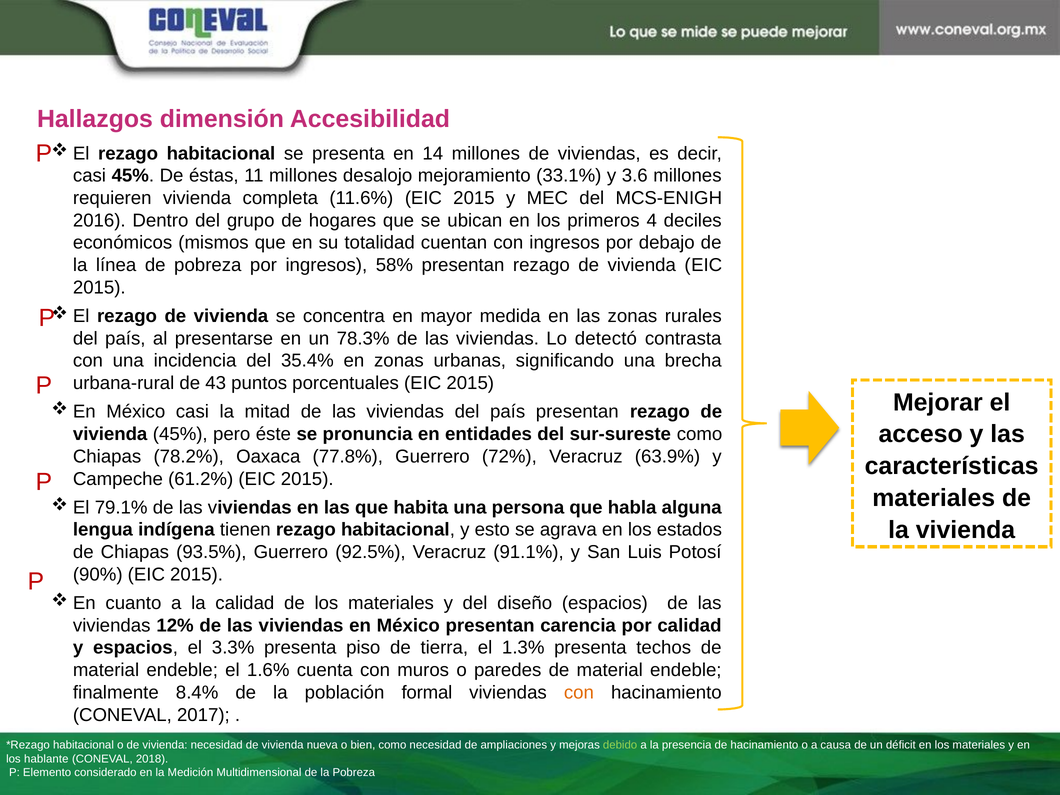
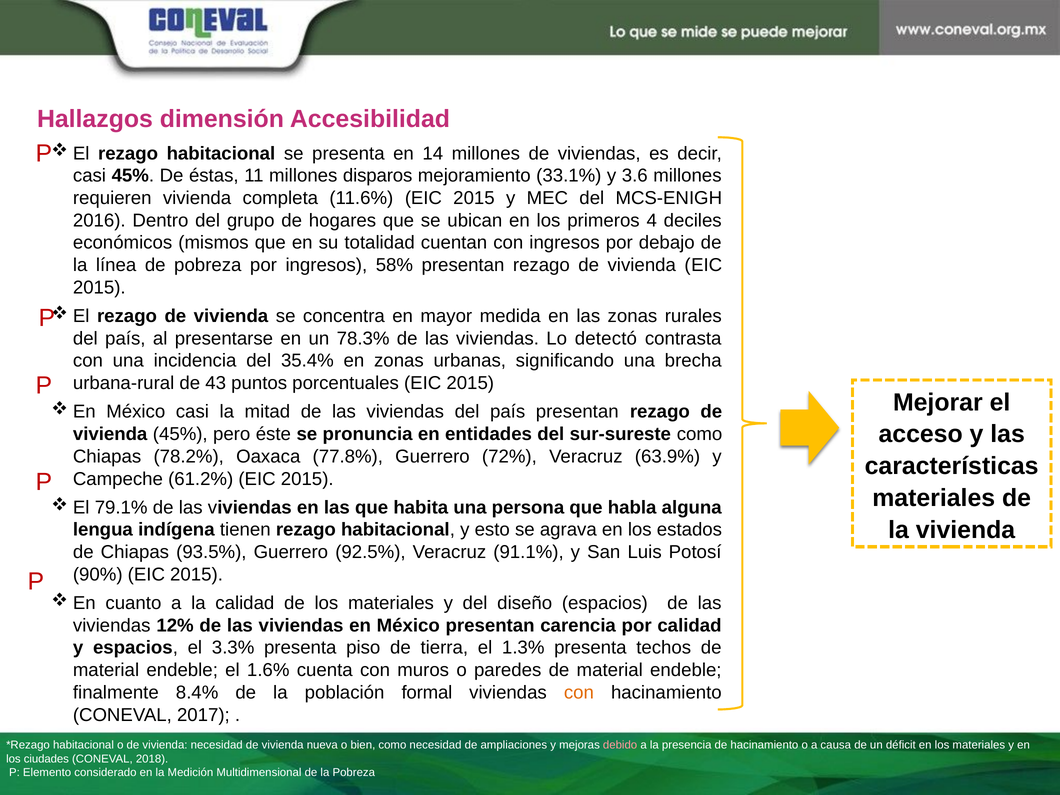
desalojo: desalojo -> disparos (378, 176)
debido colour: light green -> pink (620, 745)
hablante: hablante -> ciudades (46, 759)
